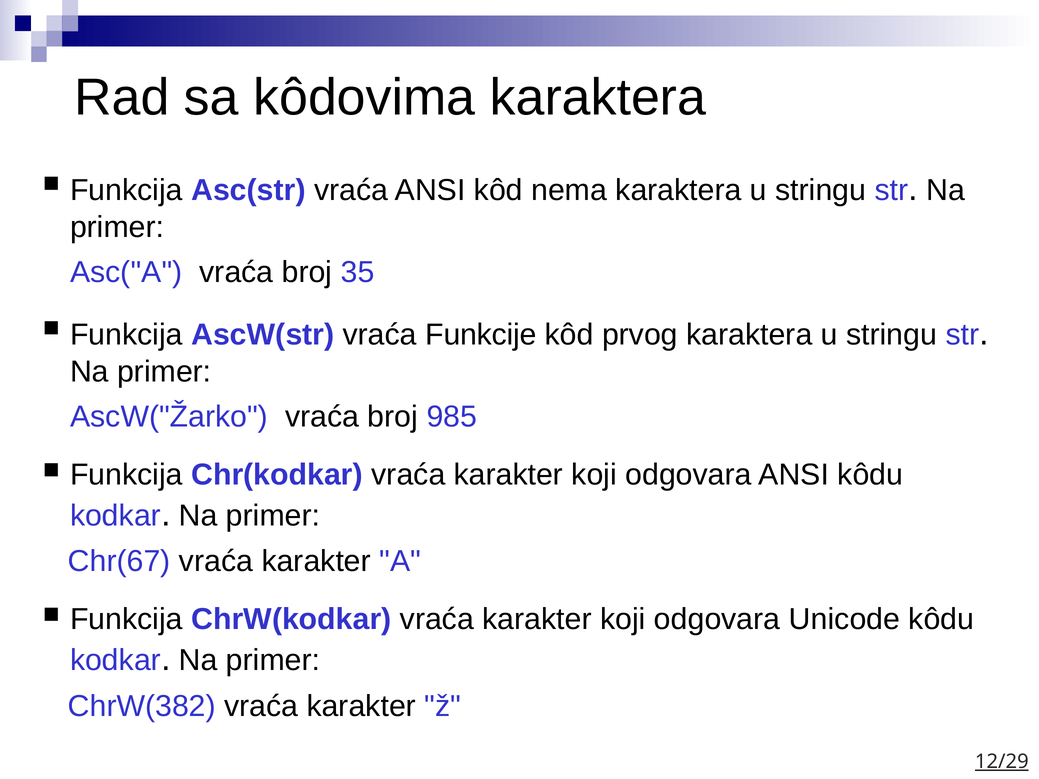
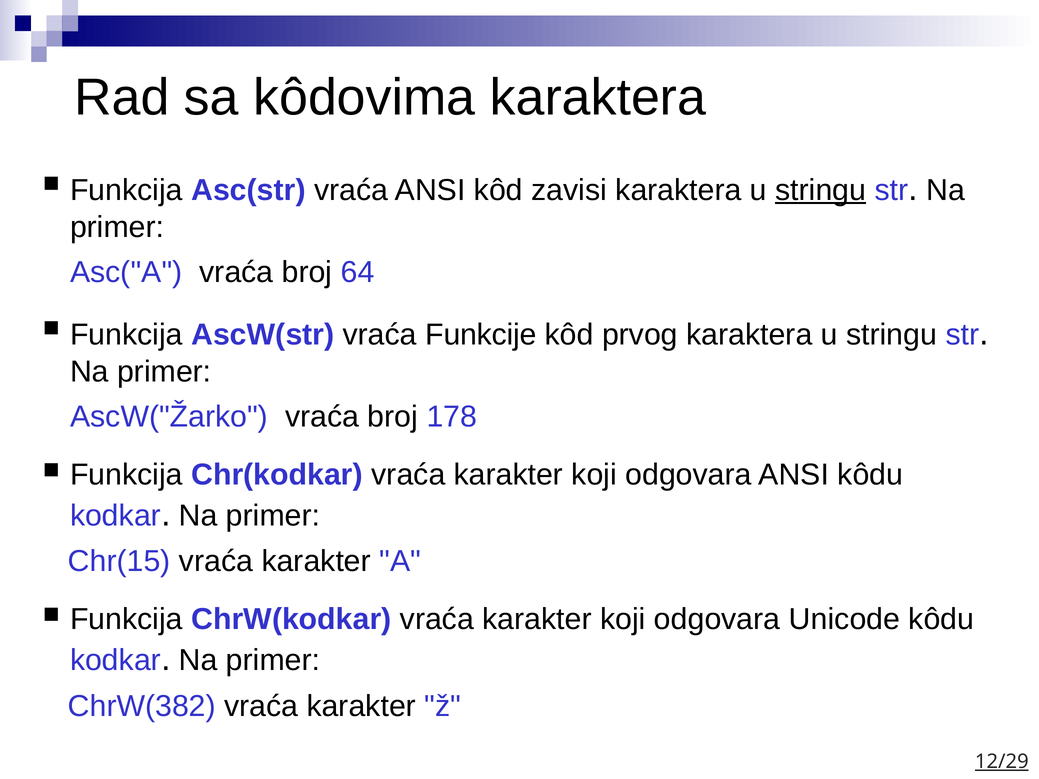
nema: nema -> zavisi (569, 190)
stringu underline: none -> present (821, 190)
35: 35 -> 64 (358, 272)
985: 985 -> 178 (452, 417)
Chr(67: Chr(67 -> Chr(15 (119, 562)
